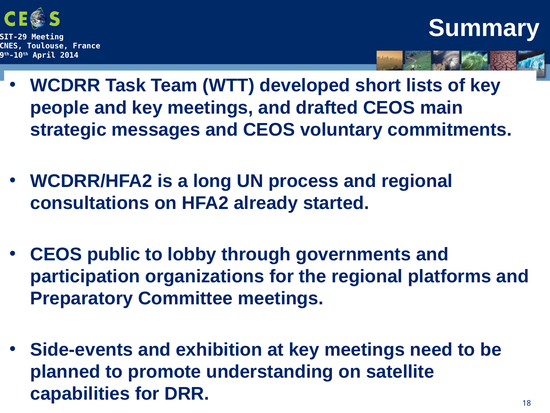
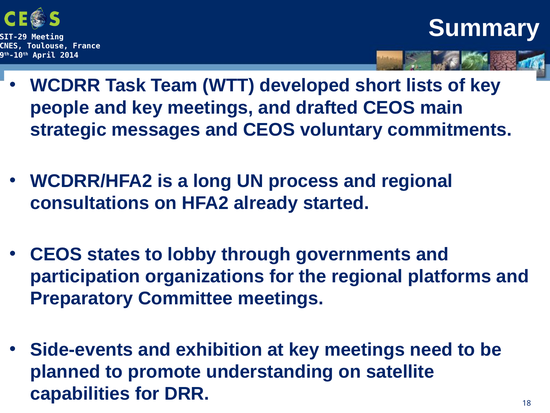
public: public -> states (114, 254)
